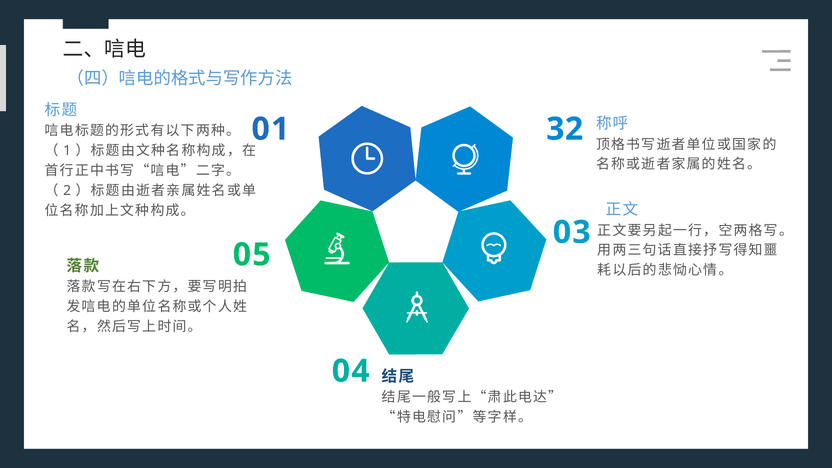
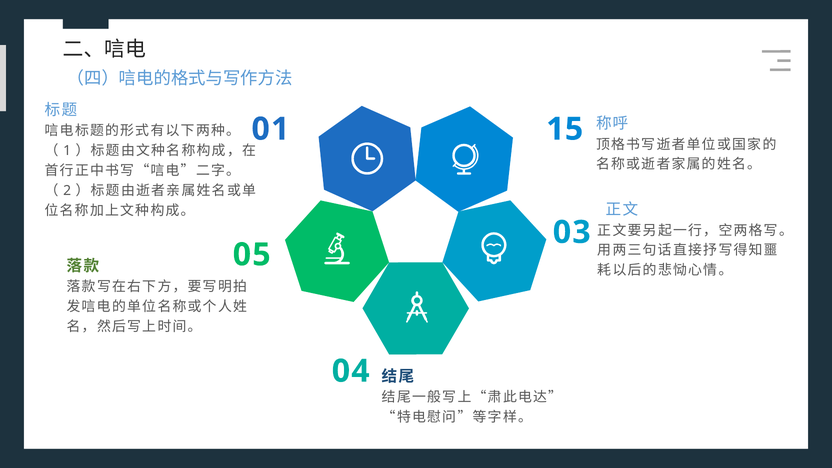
32: 32 -> 15 (565, 129)
